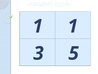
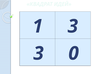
1 1: 1 -> 3 (73, 26)
5: 5 -> 0 (74, 53)
